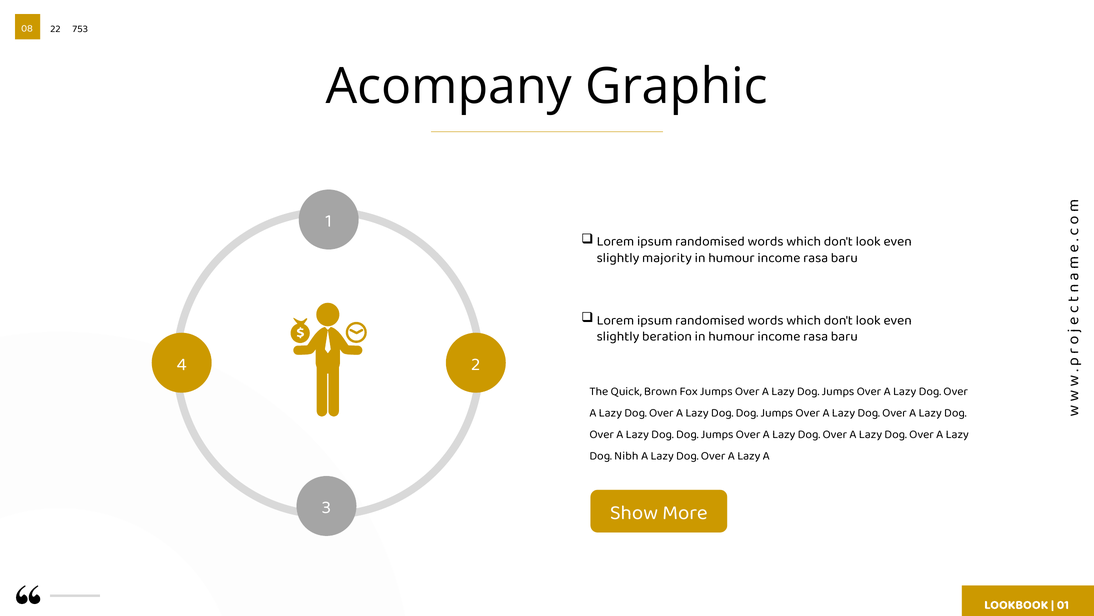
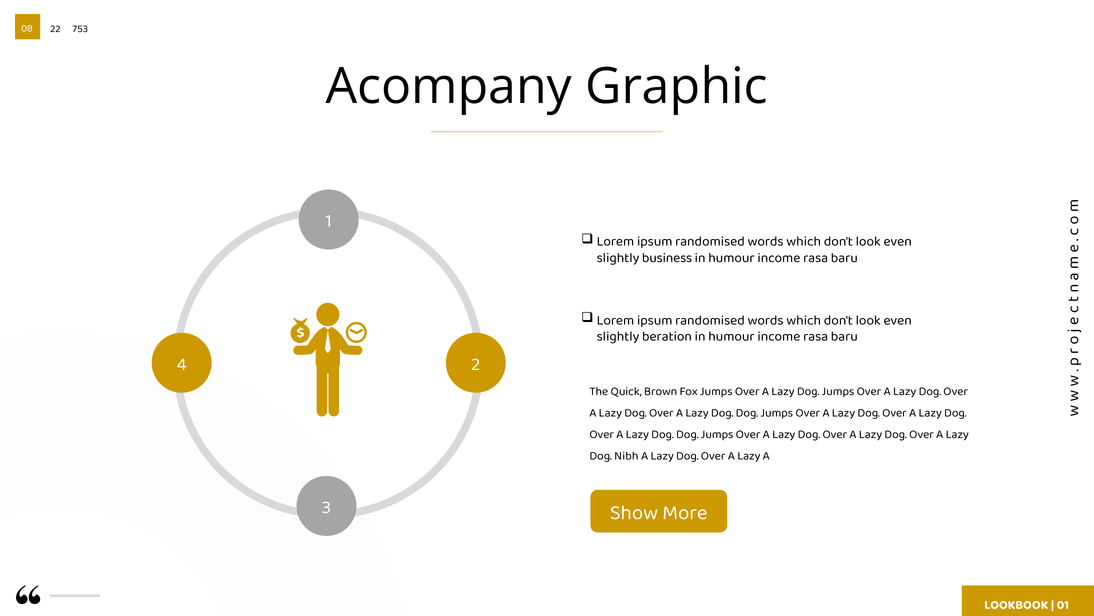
majority: majority -> business (667, 257)
